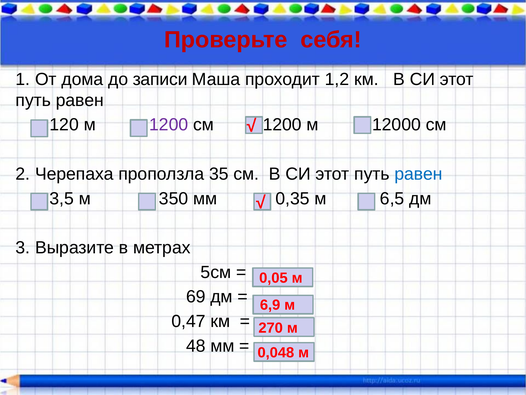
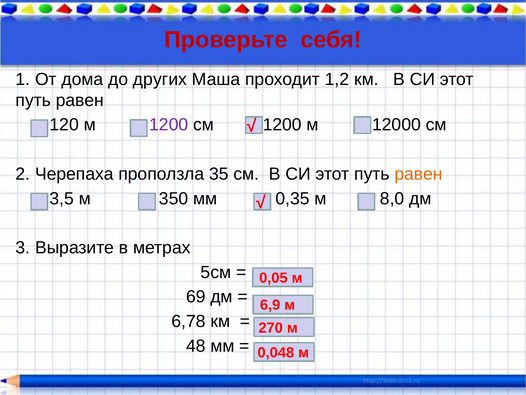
записи: записи -> других (160, 79)
равен colour: blue -> orange (419, 174)
6,5: 6,5 -> 8,0 (392, 198)
0,47: 0,47 -> 6,78 (189, 321)
